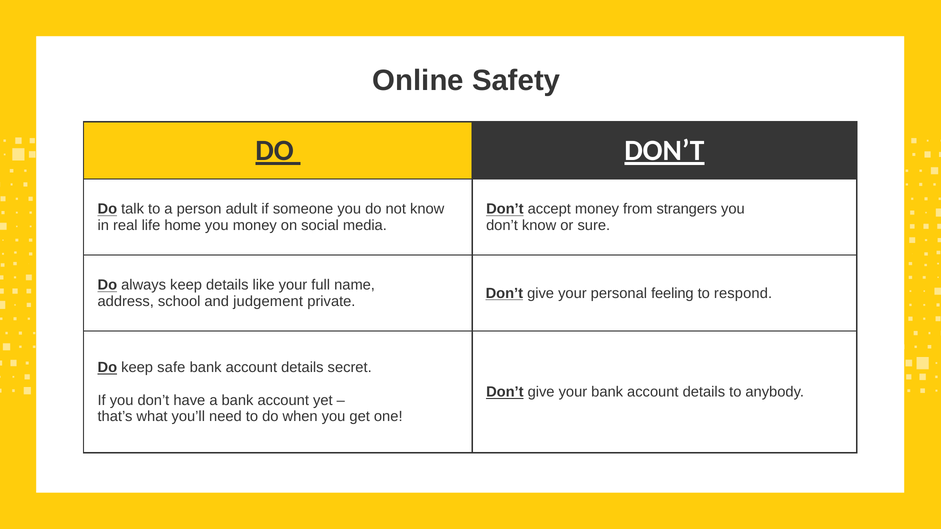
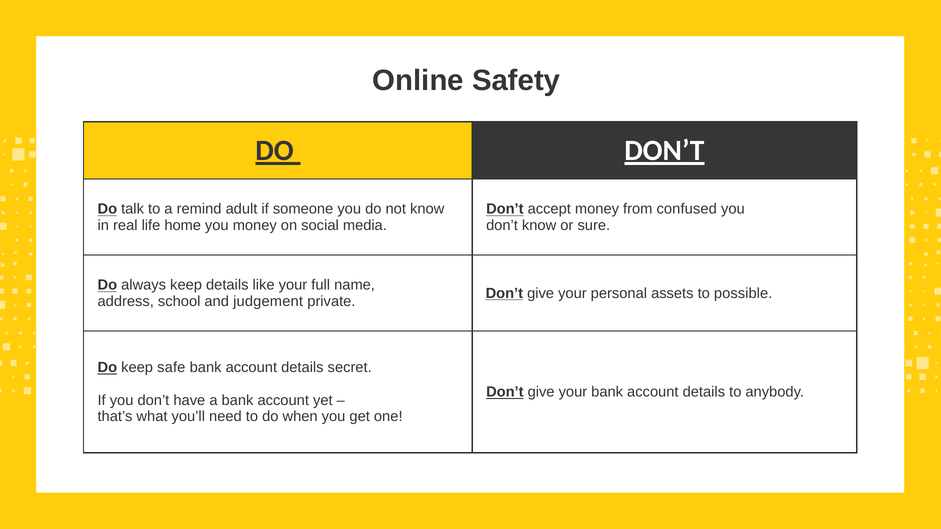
person: person -> remind (199, 209)
strangers: strangers -> confused (687, 209)
feeling: feeling -> assets (672, 293)
respond: respond -> possible (743, 293)
